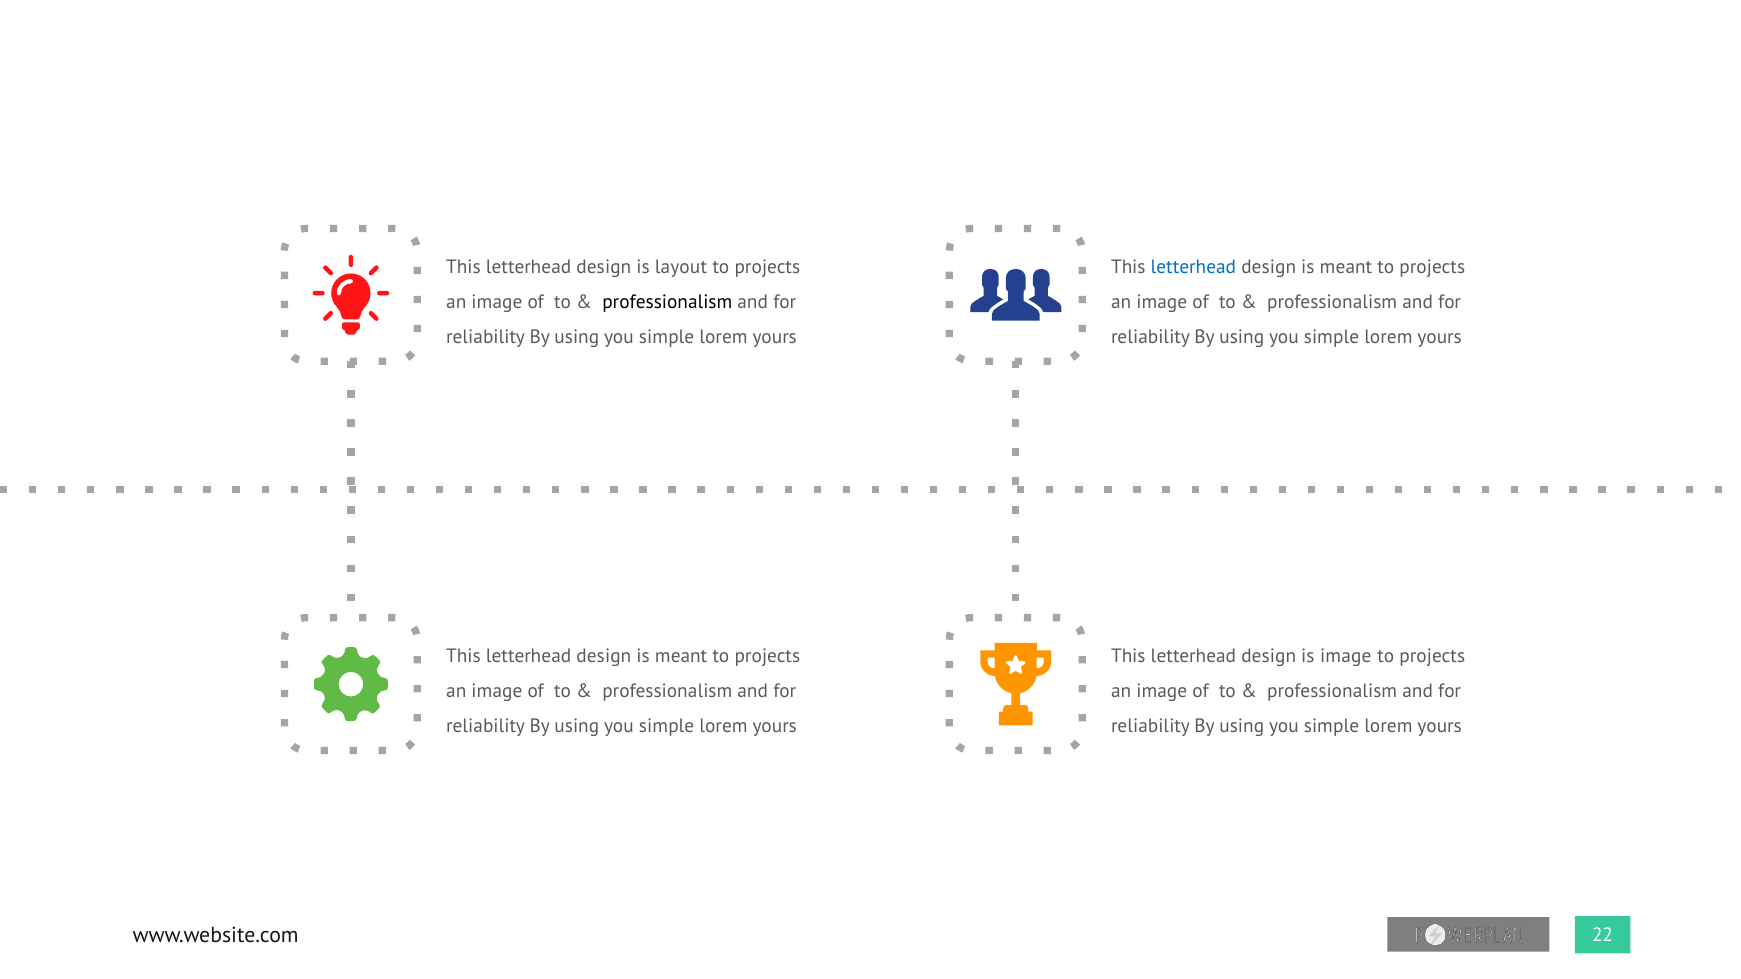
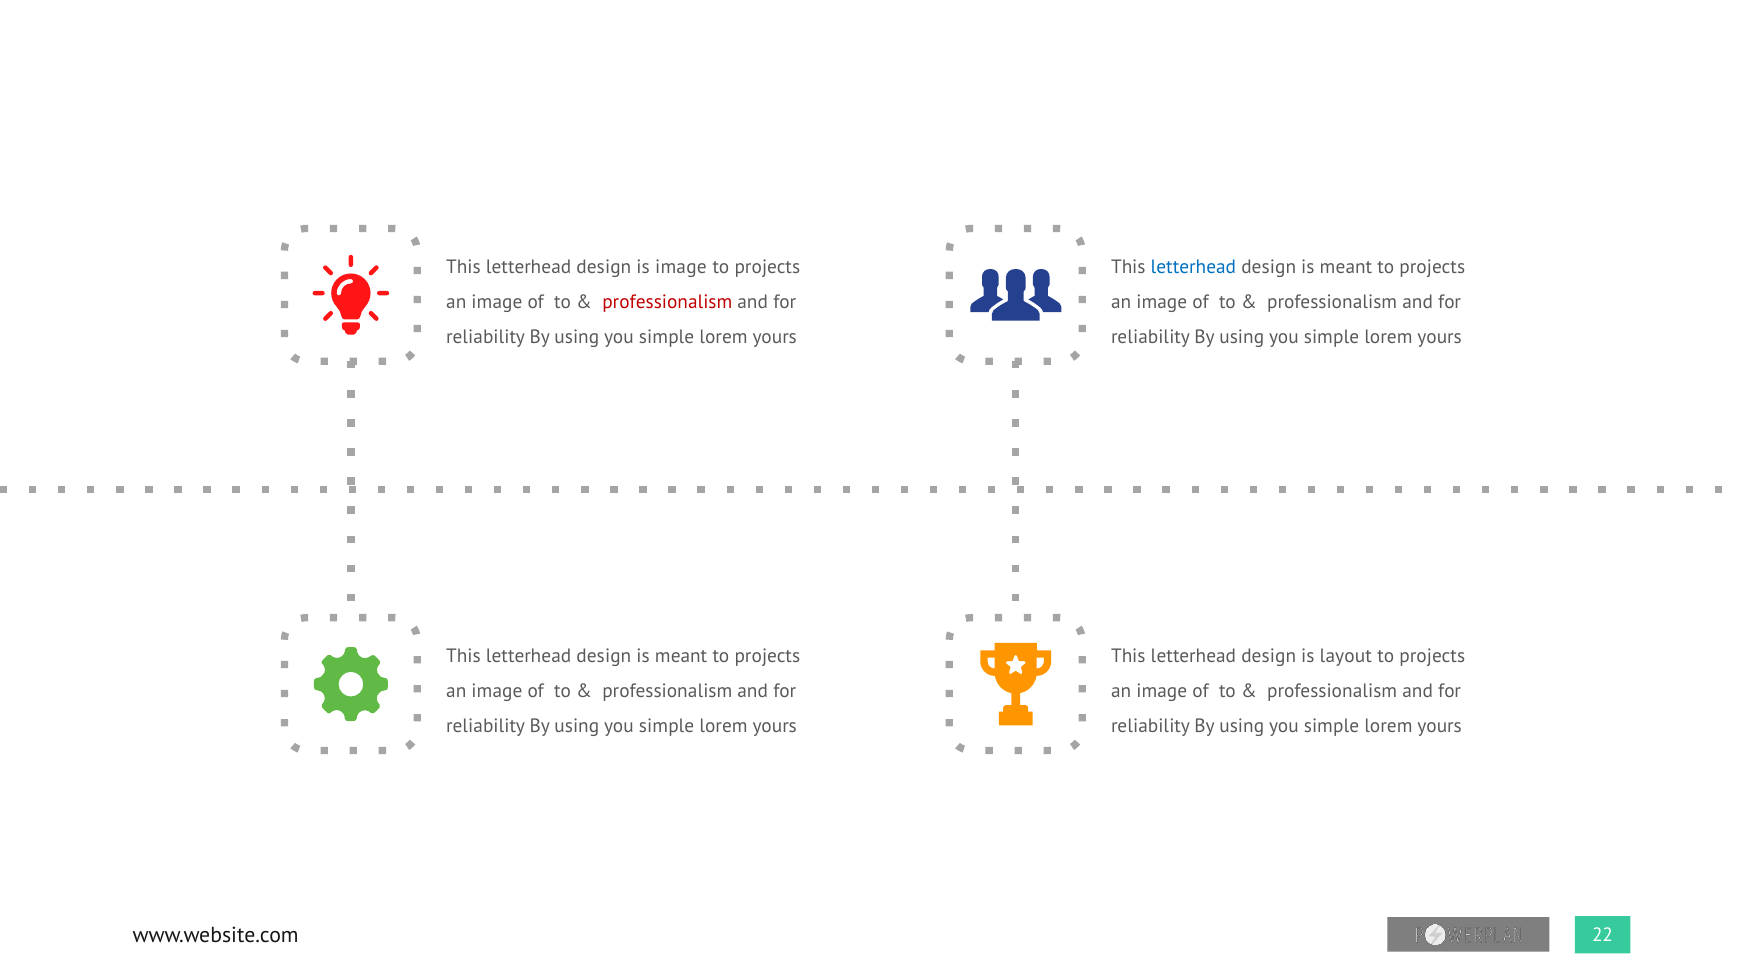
is layout: layout -> image (681, 267)
professionalism colour: black -> red (667, 302)
is image: image -> layout (1346, 657)
